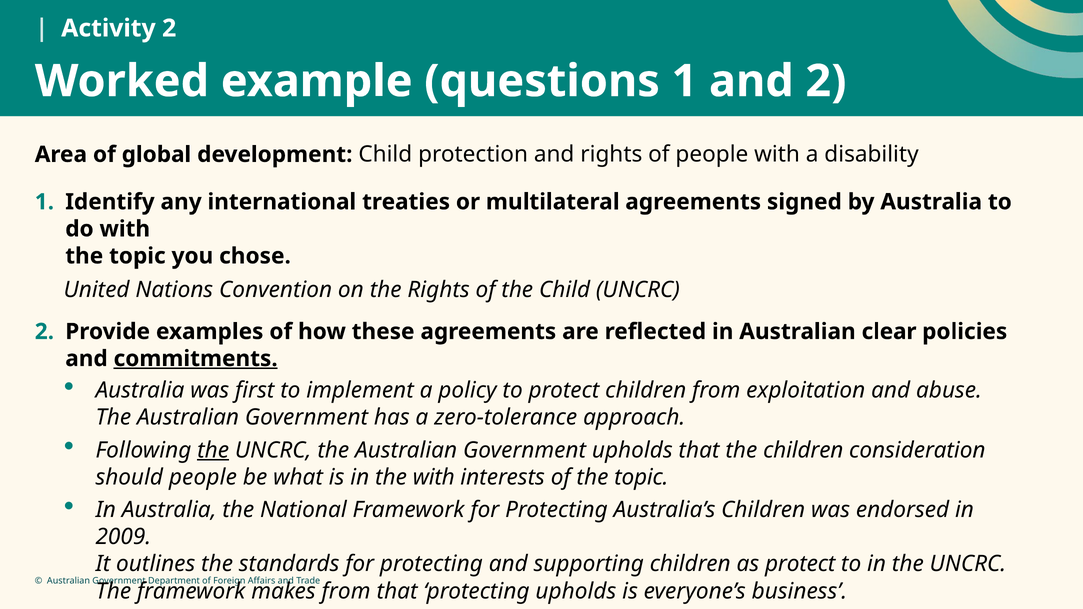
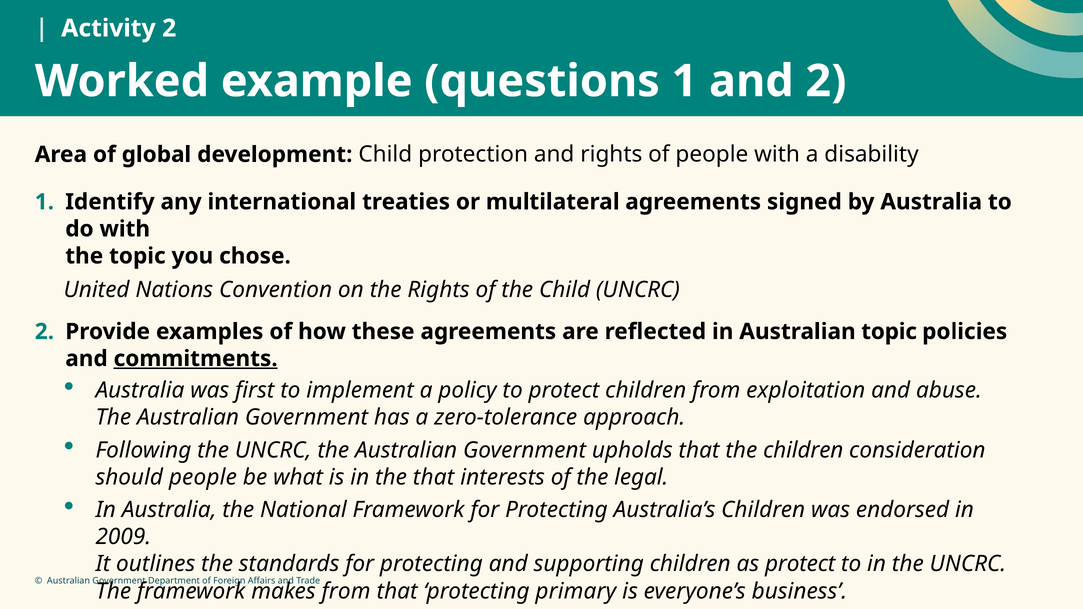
Australian clear: clear -> topic (889, 332)
the underline: present -> none (213, 450)
the with: with -> that (434, 477)
of the topic: topic -> legal (641, 477)
protecting upholds: upholds -> primary (576, 591)
